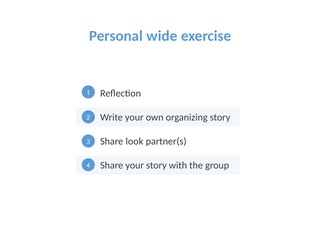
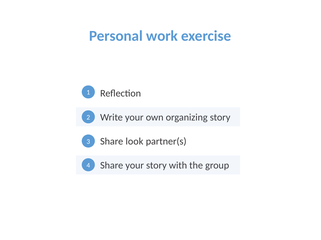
wide: wide -> work (162, 36)
